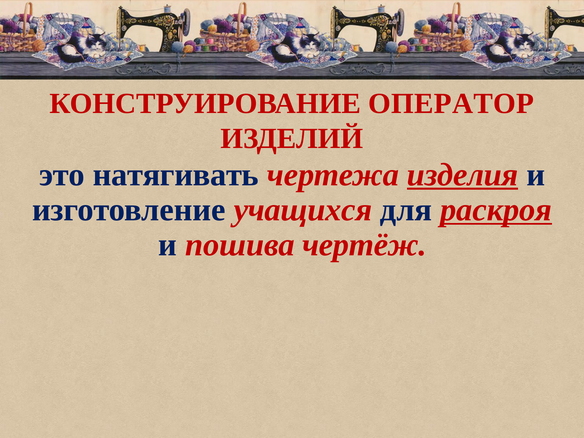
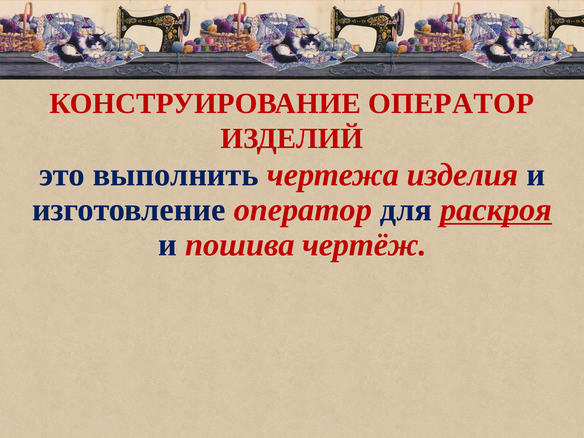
натягивать: натягивать -> выполнить (176, 175)
изделия underline: present -> none (463, 175)
изготовление учащихся: учащихся -> оператор (303, 210)
